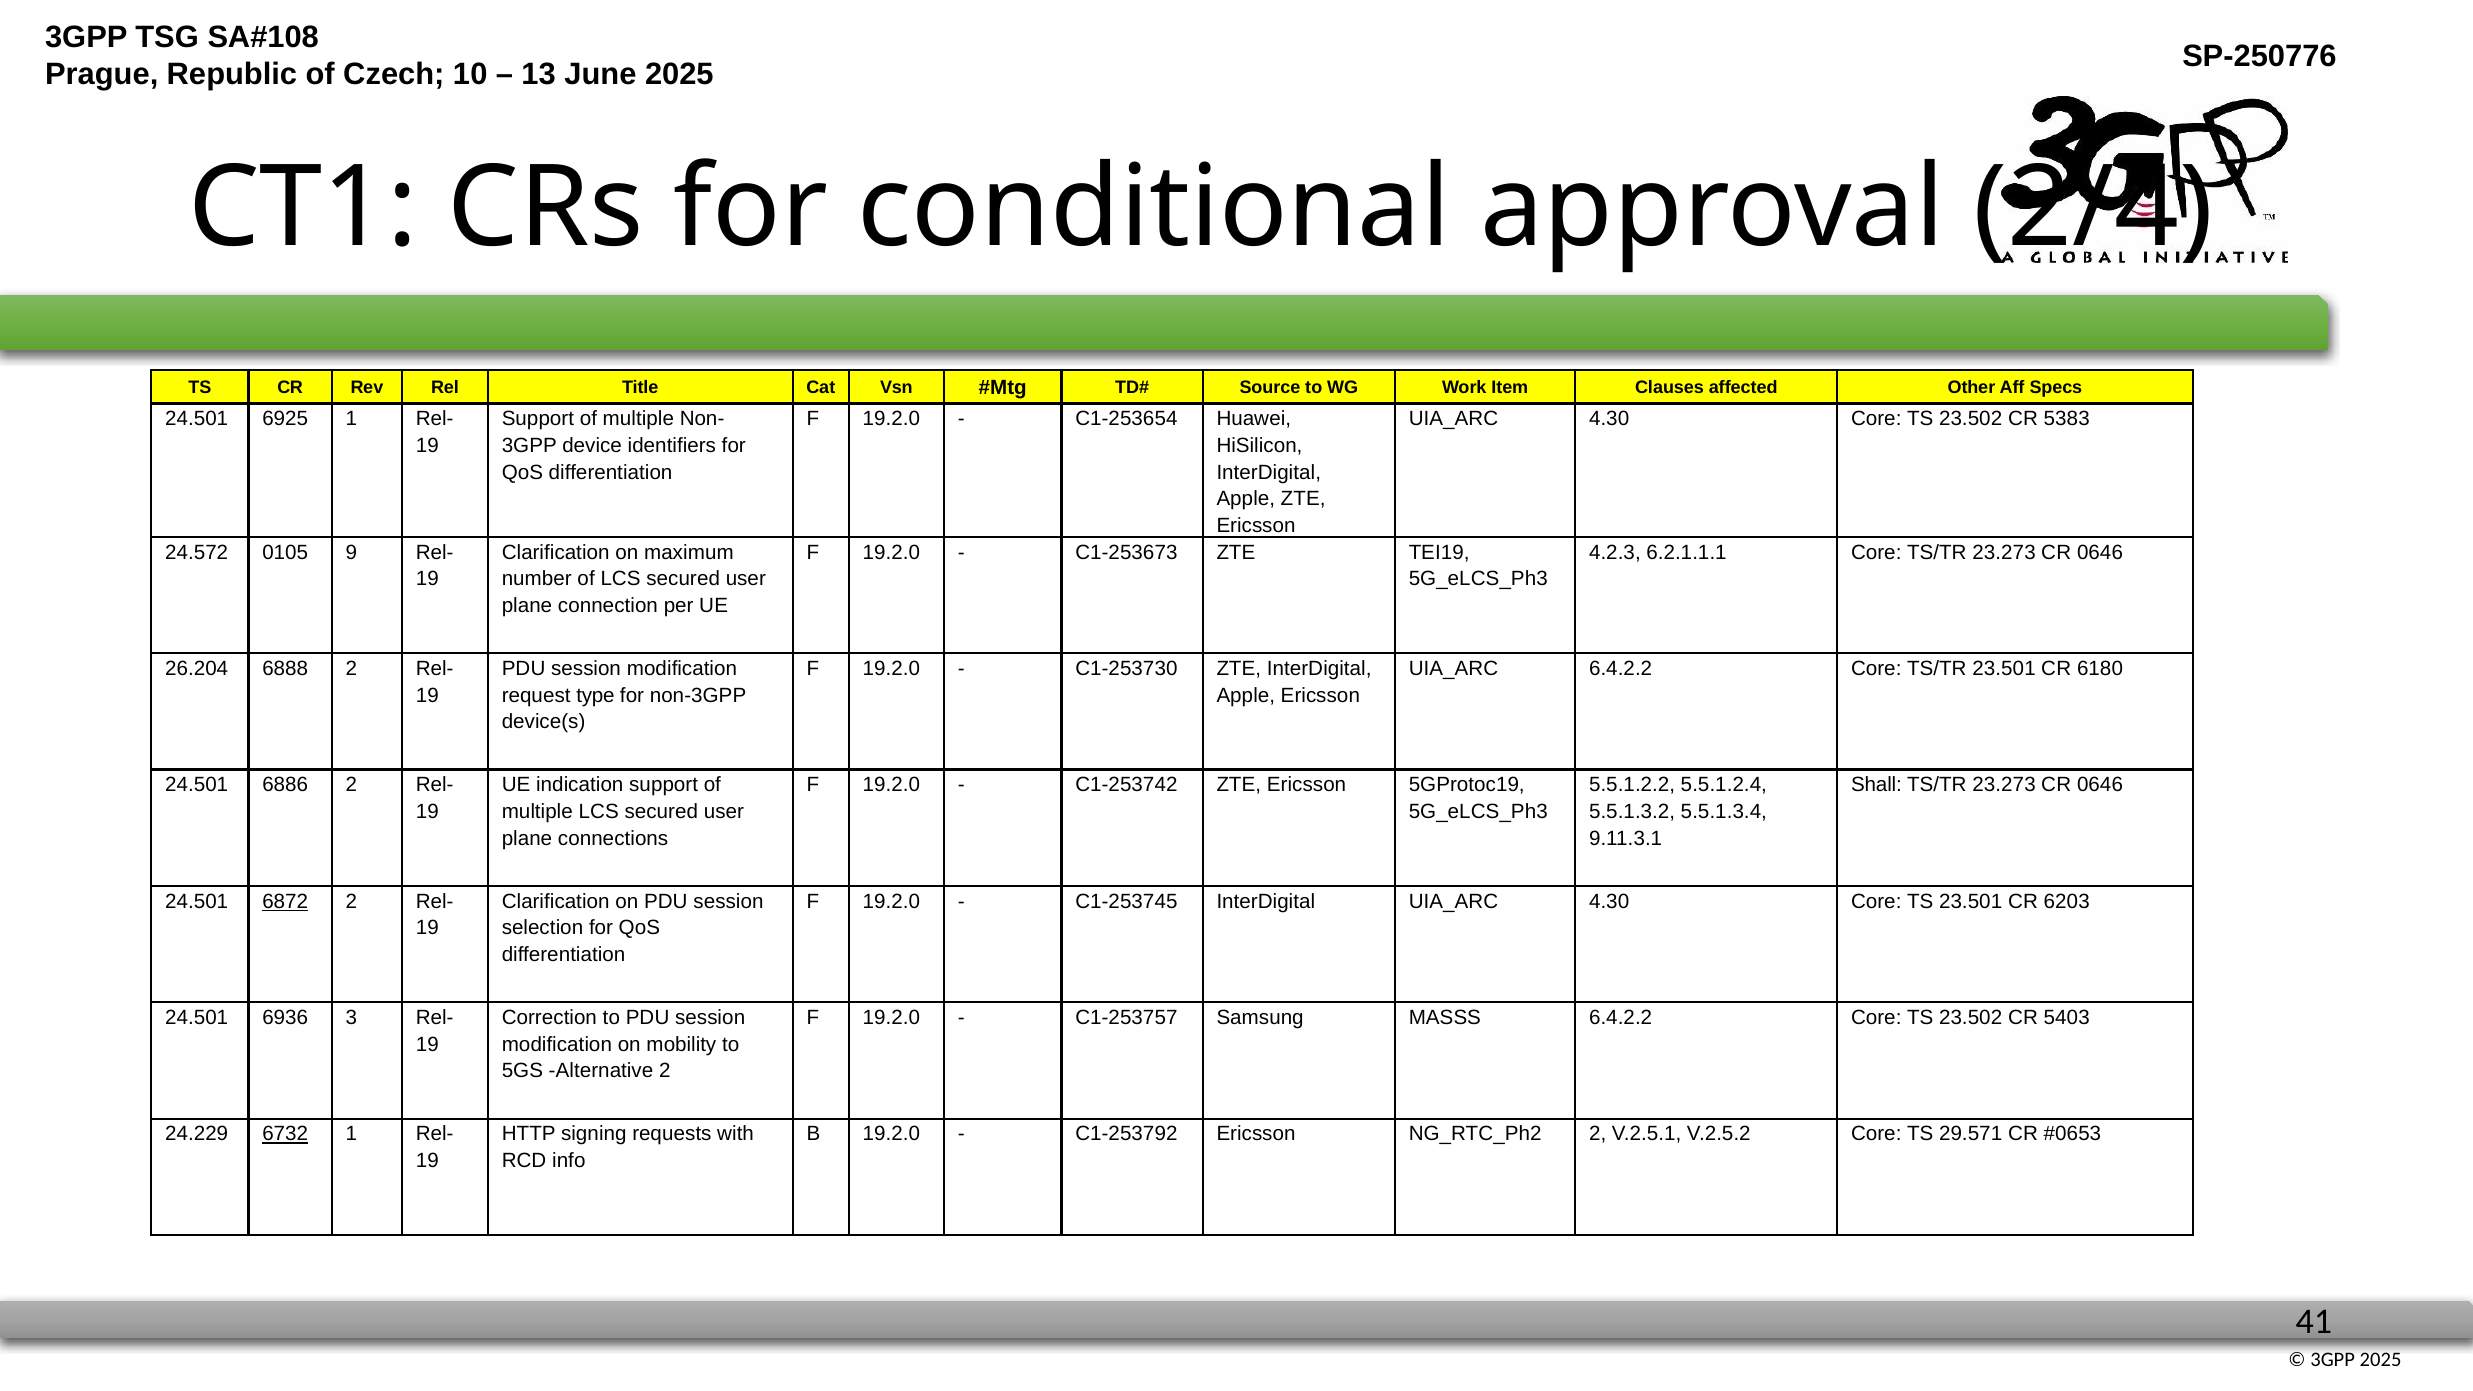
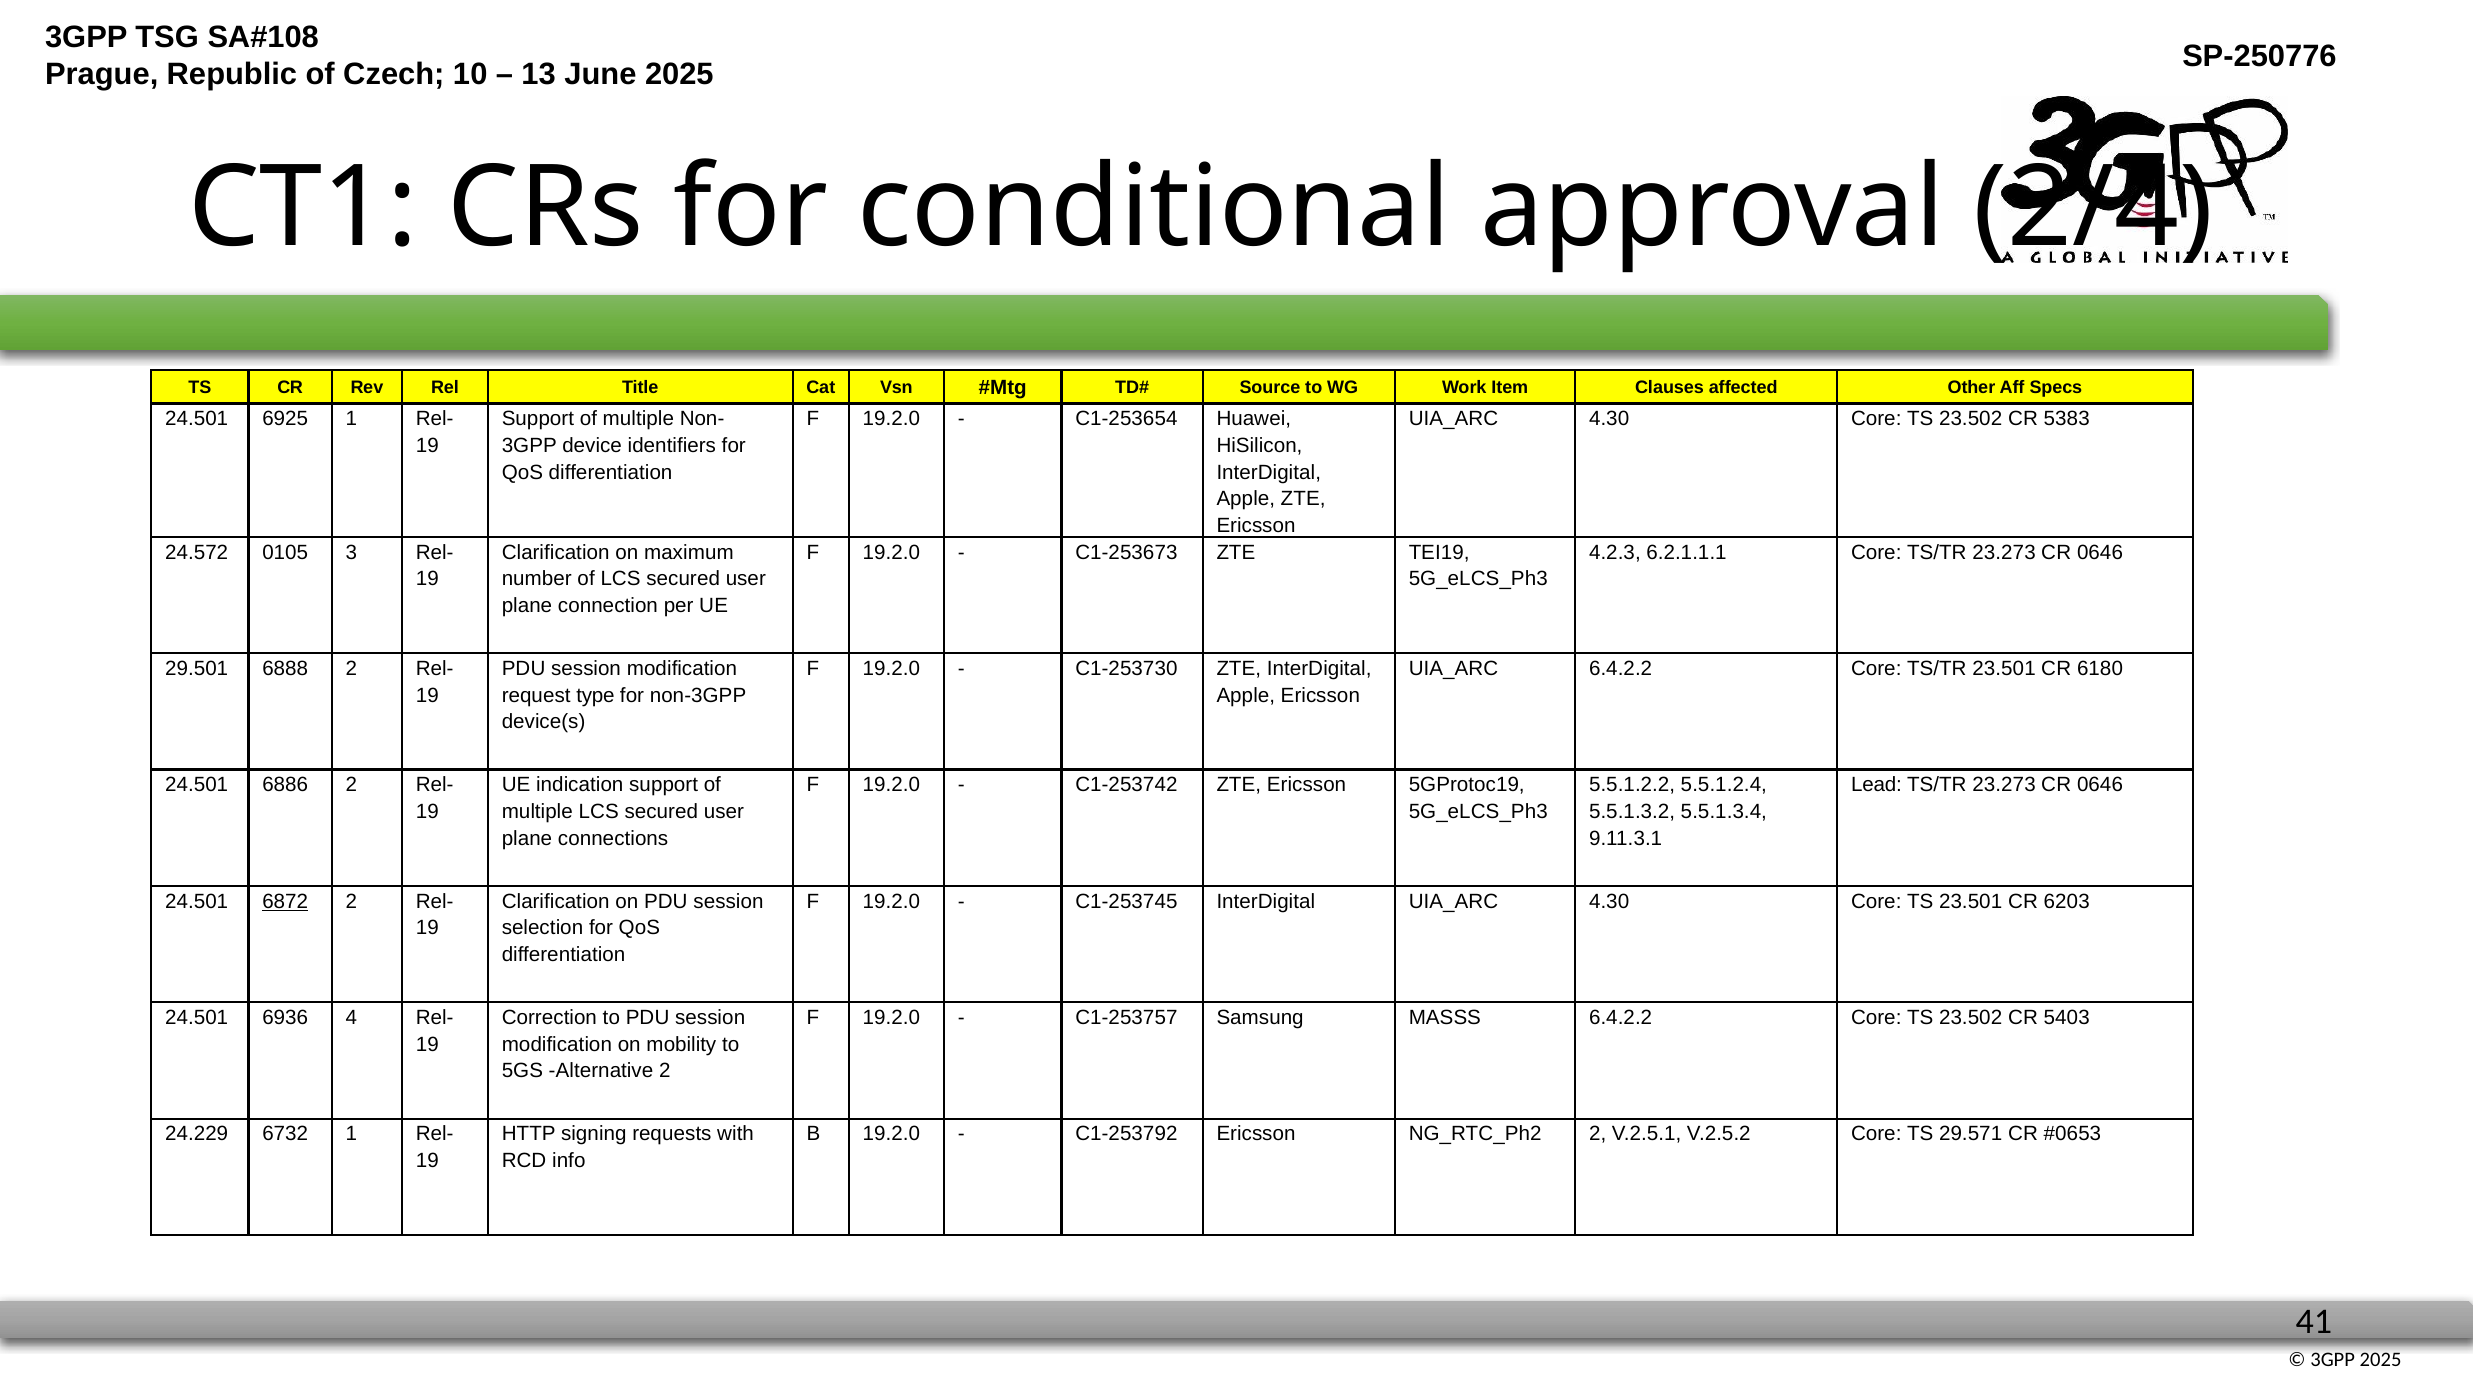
9: 9 -> 3 (351, 552)
26.204: 26.204 -> 29.501 (197, 669)
Shall: Shall -> Lead (1876, 785)
3: 3 -> 4 (351, 1018)
6732 underline: present -> none (285, 1134)
